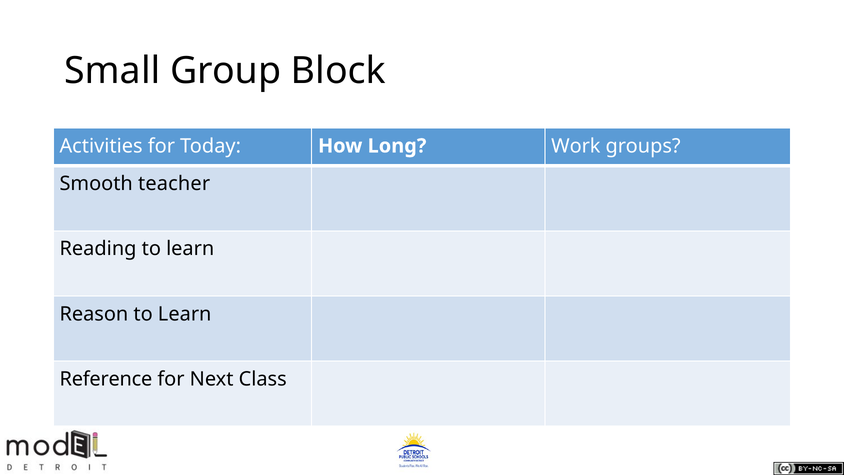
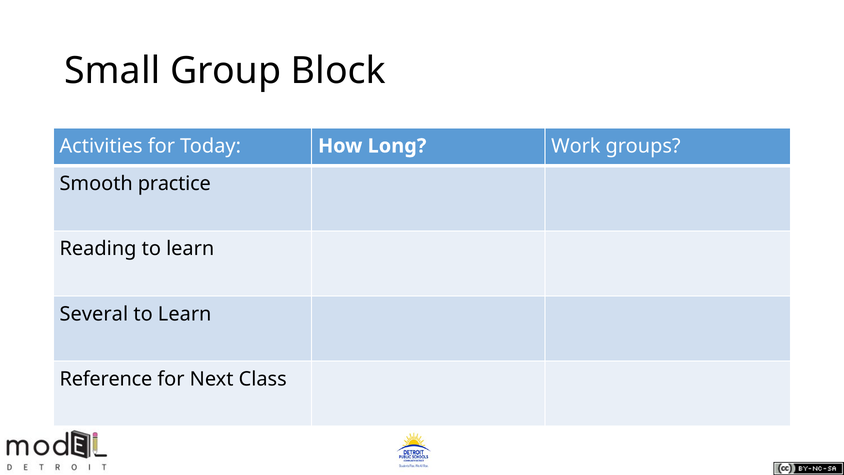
teacher: teacher -> practice (174, 184)
Reason: Reason -> Several (94, 314)
